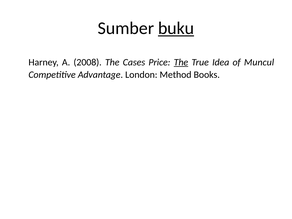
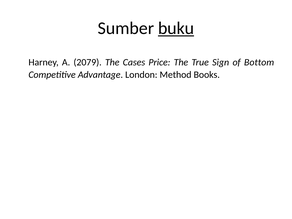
2008: 2008 -> 2079 (88, 62)
The underline: present -> none (181, 62)
Idea: Idea -> Sign (221, 62)
Muncul: Muncul -> Bottom (259, 62)
